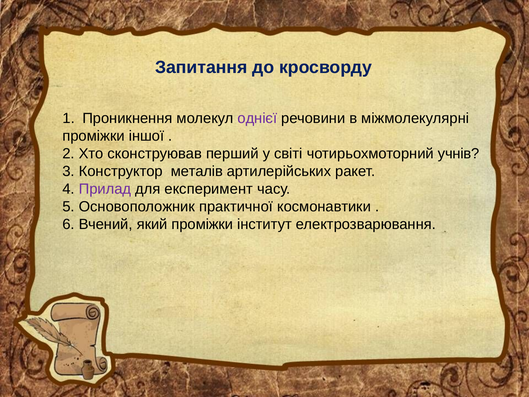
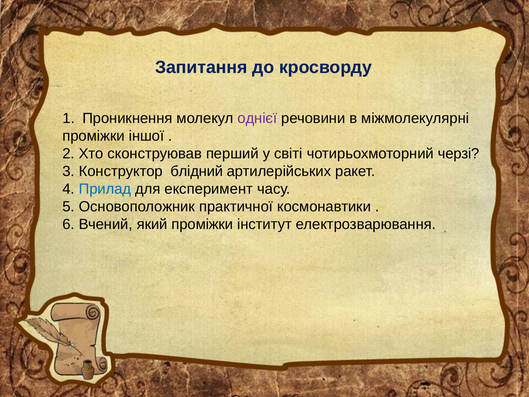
учнів: учнів -> черзі (459, 154)
металів: металів -> блідний (197, 171)
Прилад colour: purple -> blue (105, 189)
